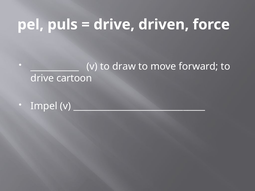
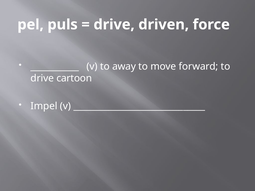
draw: draw -> away (124, 66)
